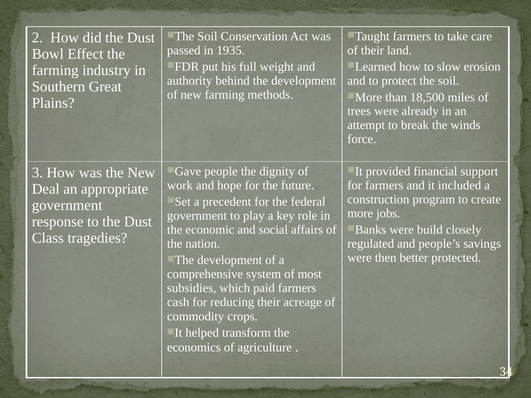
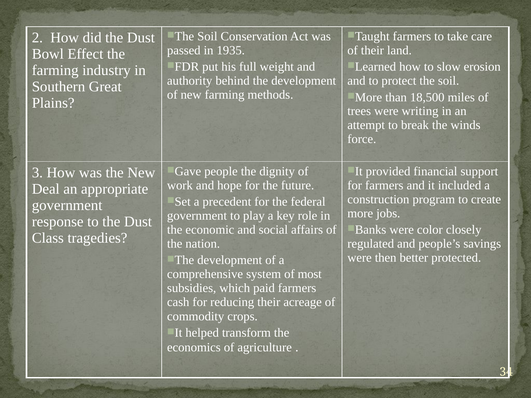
already: already -> writing (420, 111)
build: build -> color (430, 230)
